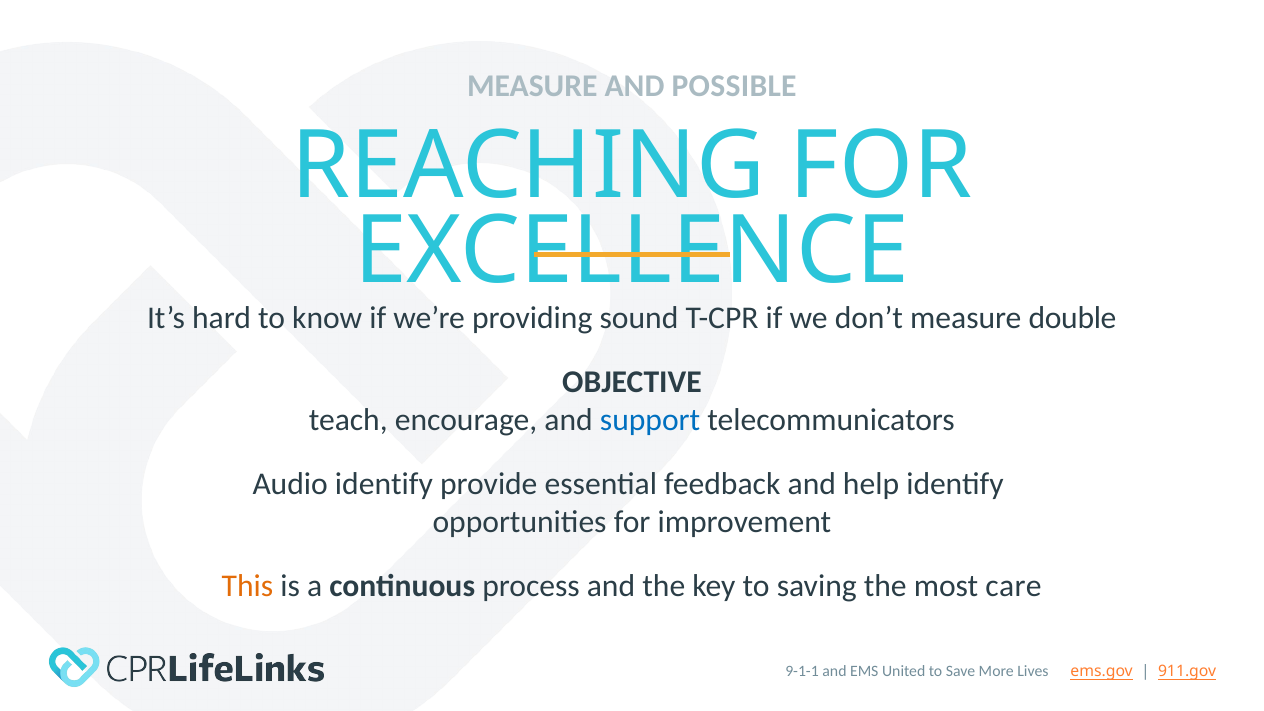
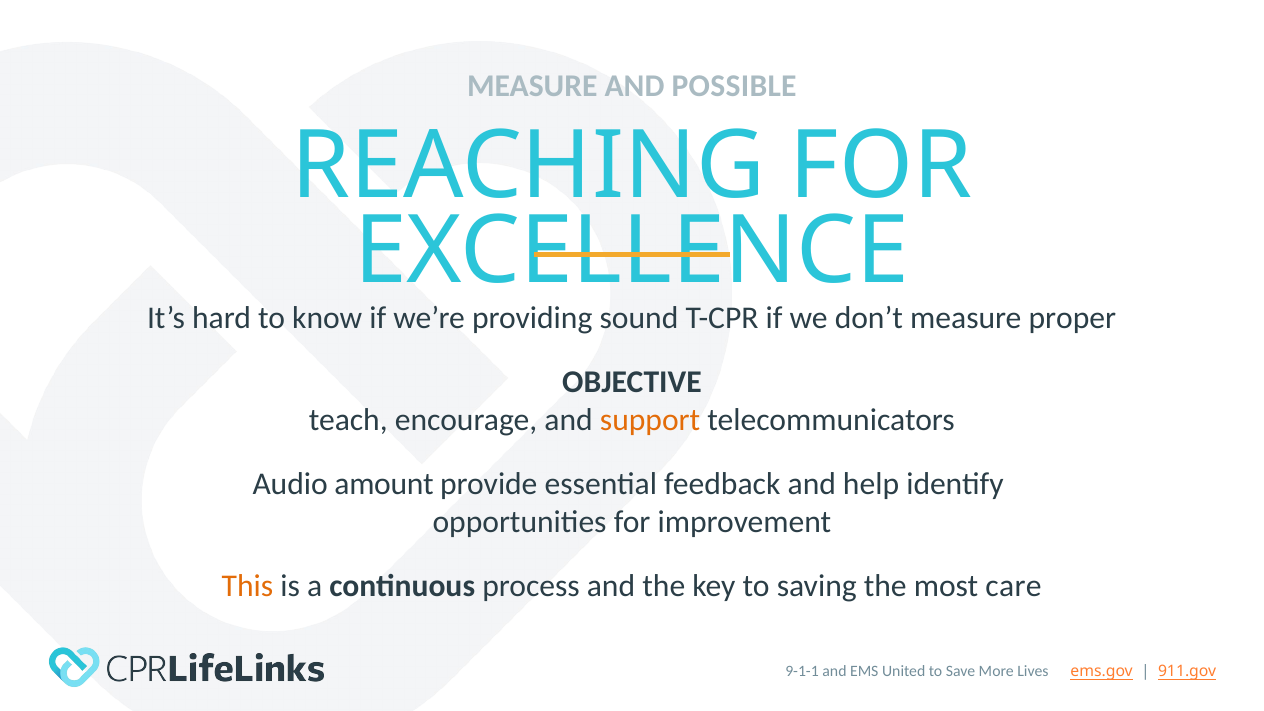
double: double -> proper (1072, 318)
support colour: blue -> orange (650, 420)
Audio identify: identify -> amount (384, 484)
